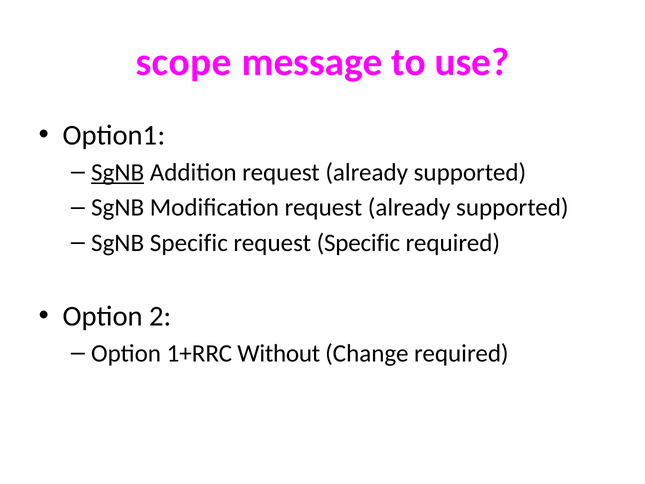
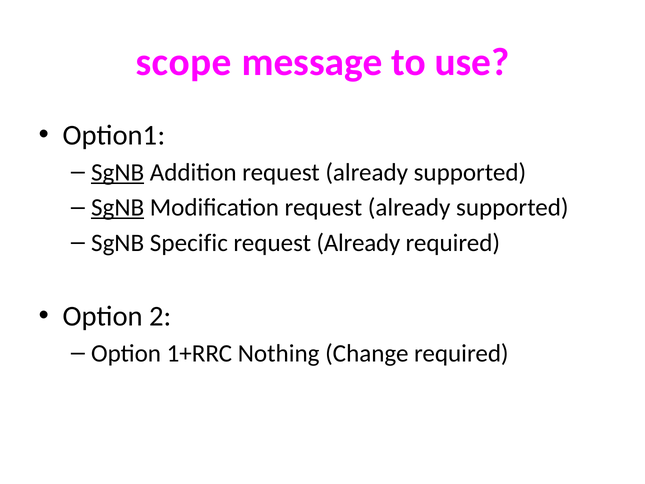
SgNB underline: none -> present (118, 207)
Specific: Specific -> Already (358, 243)
Without: Without -> Nothing (279, 353)
